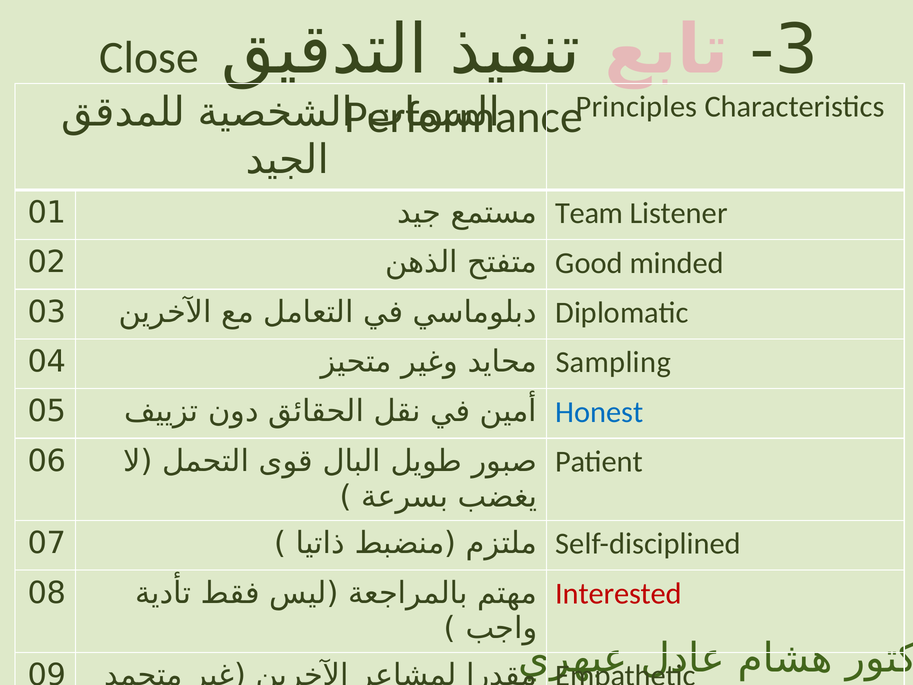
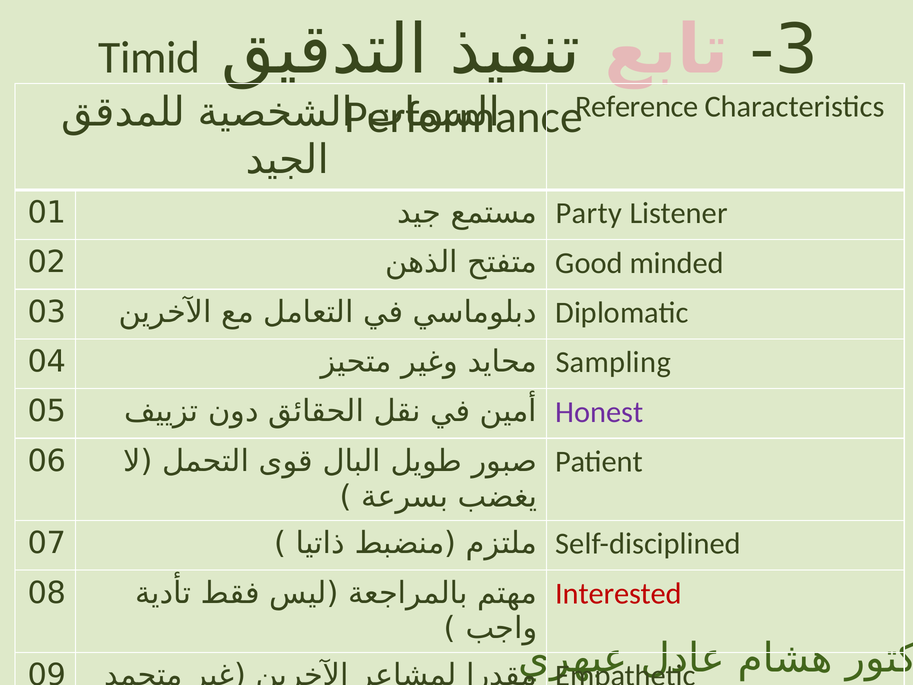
Close: Close -> Timid (149, 58)
Principles: Principles -> Reference (637, 107)
Team: Team -> Party (589, 213)
Honest colour: blue -> purple (599, 412)
